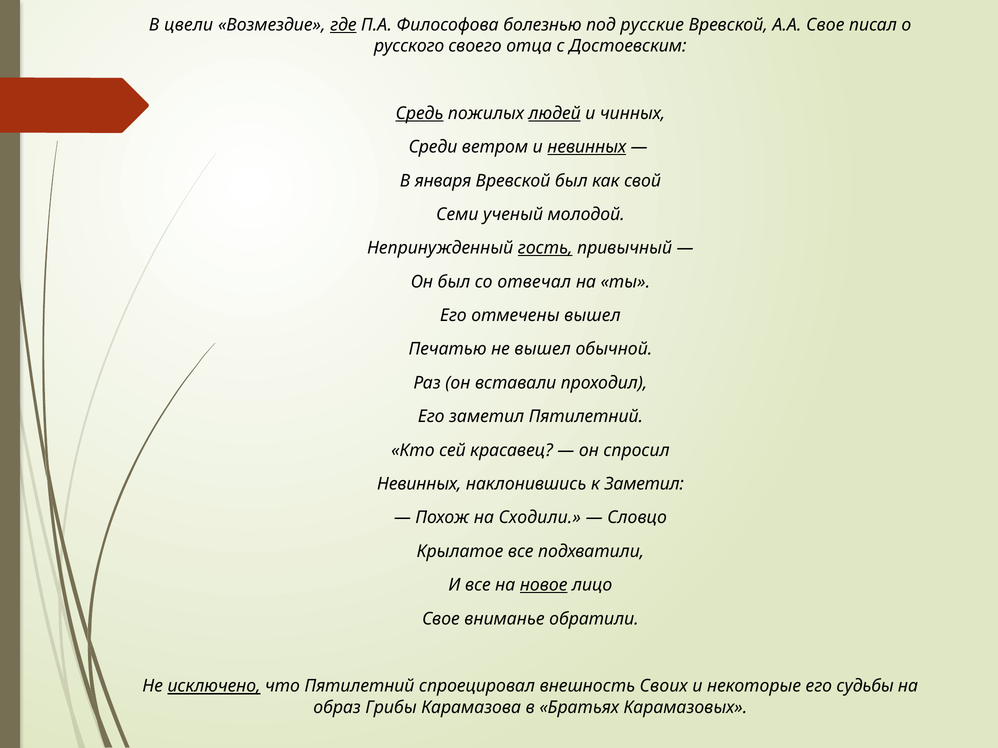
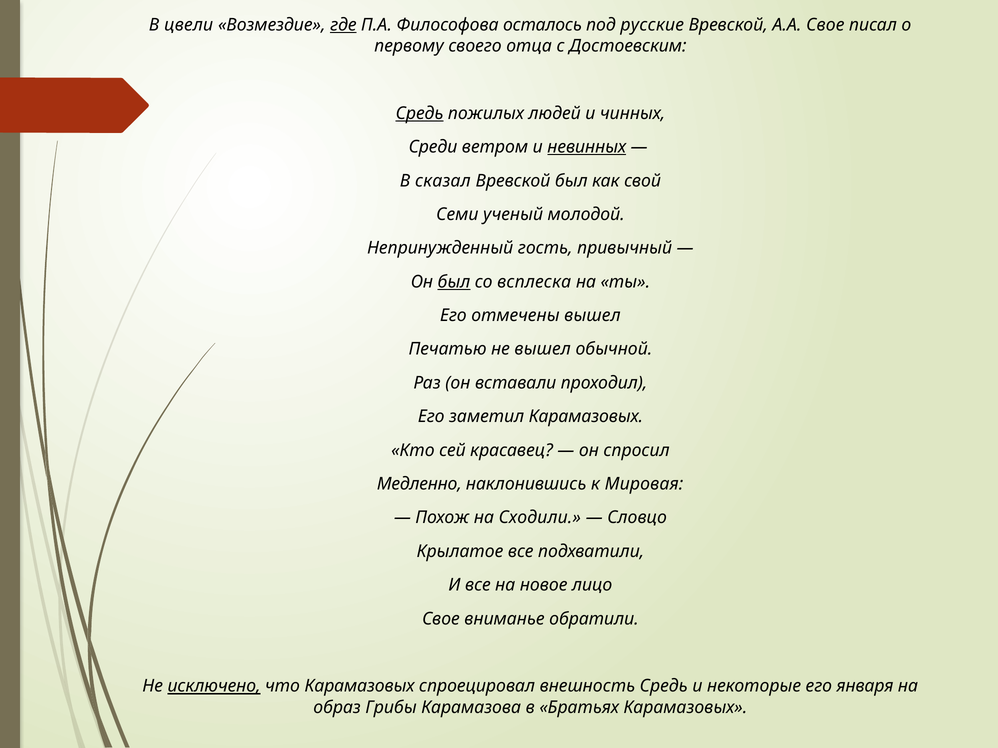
болезнью: болезнью -> осталось (542, 25)
русского: русского -> первому (409, 46)
людей underline: present -> none (555, 113)
января: января -> сказал (443, 181)
гость underline: present -> none (545, 248)
был underline: none -> present (454, 282)
отвечал: отвечал -> всплеска (534, 282)
заметил Пятилетний: Пятилетний -> Карамазовых (586, 417)
Невинных: Невинных -> Медленно (419, 484)
к Заметил: Заметил -> Мировая (644, 484)
новое underline: present -> none (544, 585)
что Пятилетний: Пятилетний -> Карамазовых (360, 687)
внешность Своих: Своих -> Средь (664, 687)
судьбы: судьбы -> января (865, 687)
